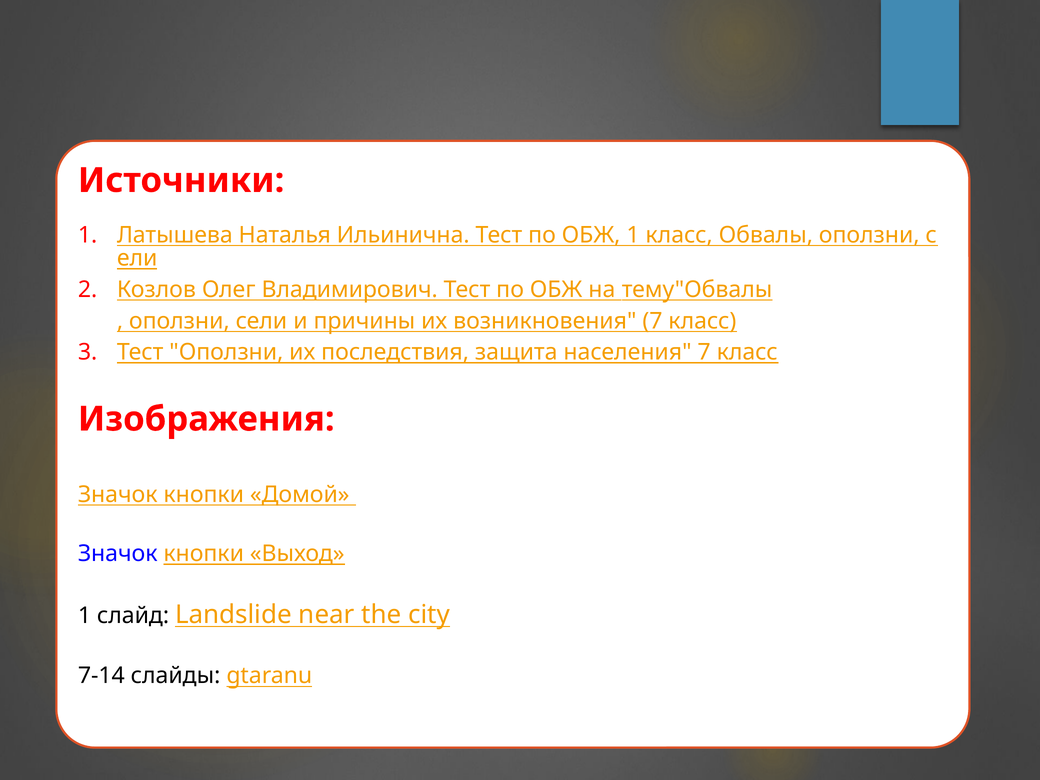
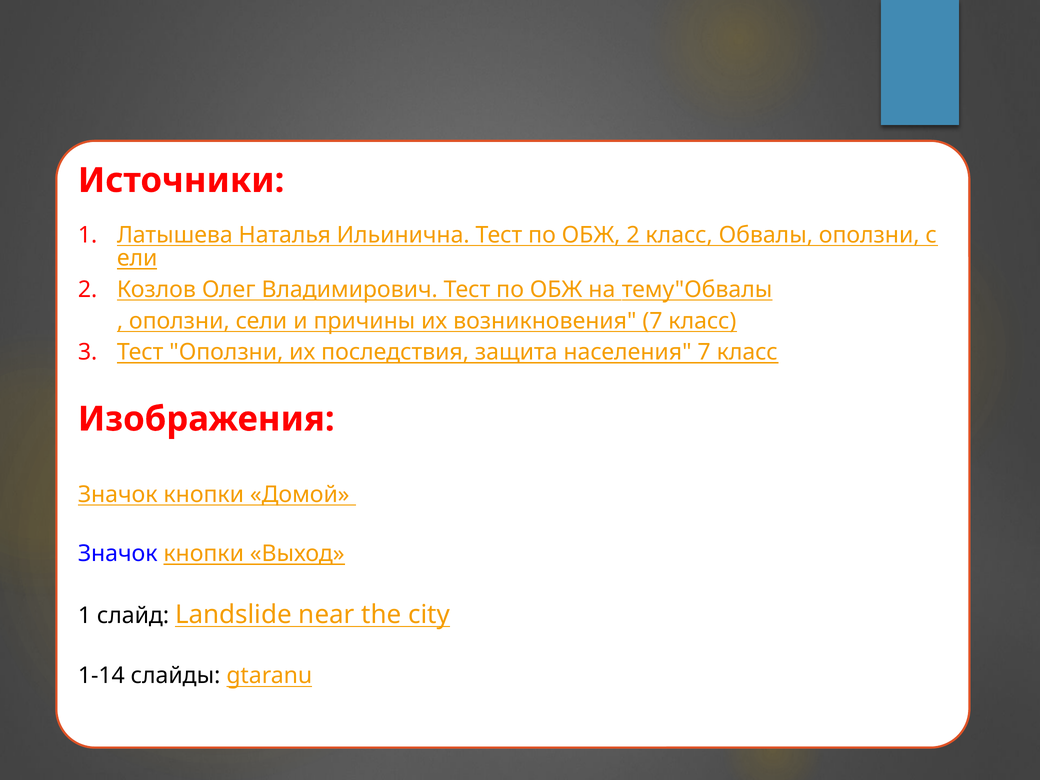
ОБЖ 1: 1 -> 2 (633, 235)
7-14: 7-14 -> 1-14 (101, 676)
